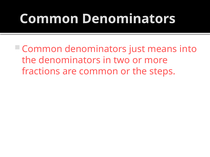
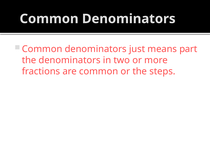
into: into -> part (188, 49)
